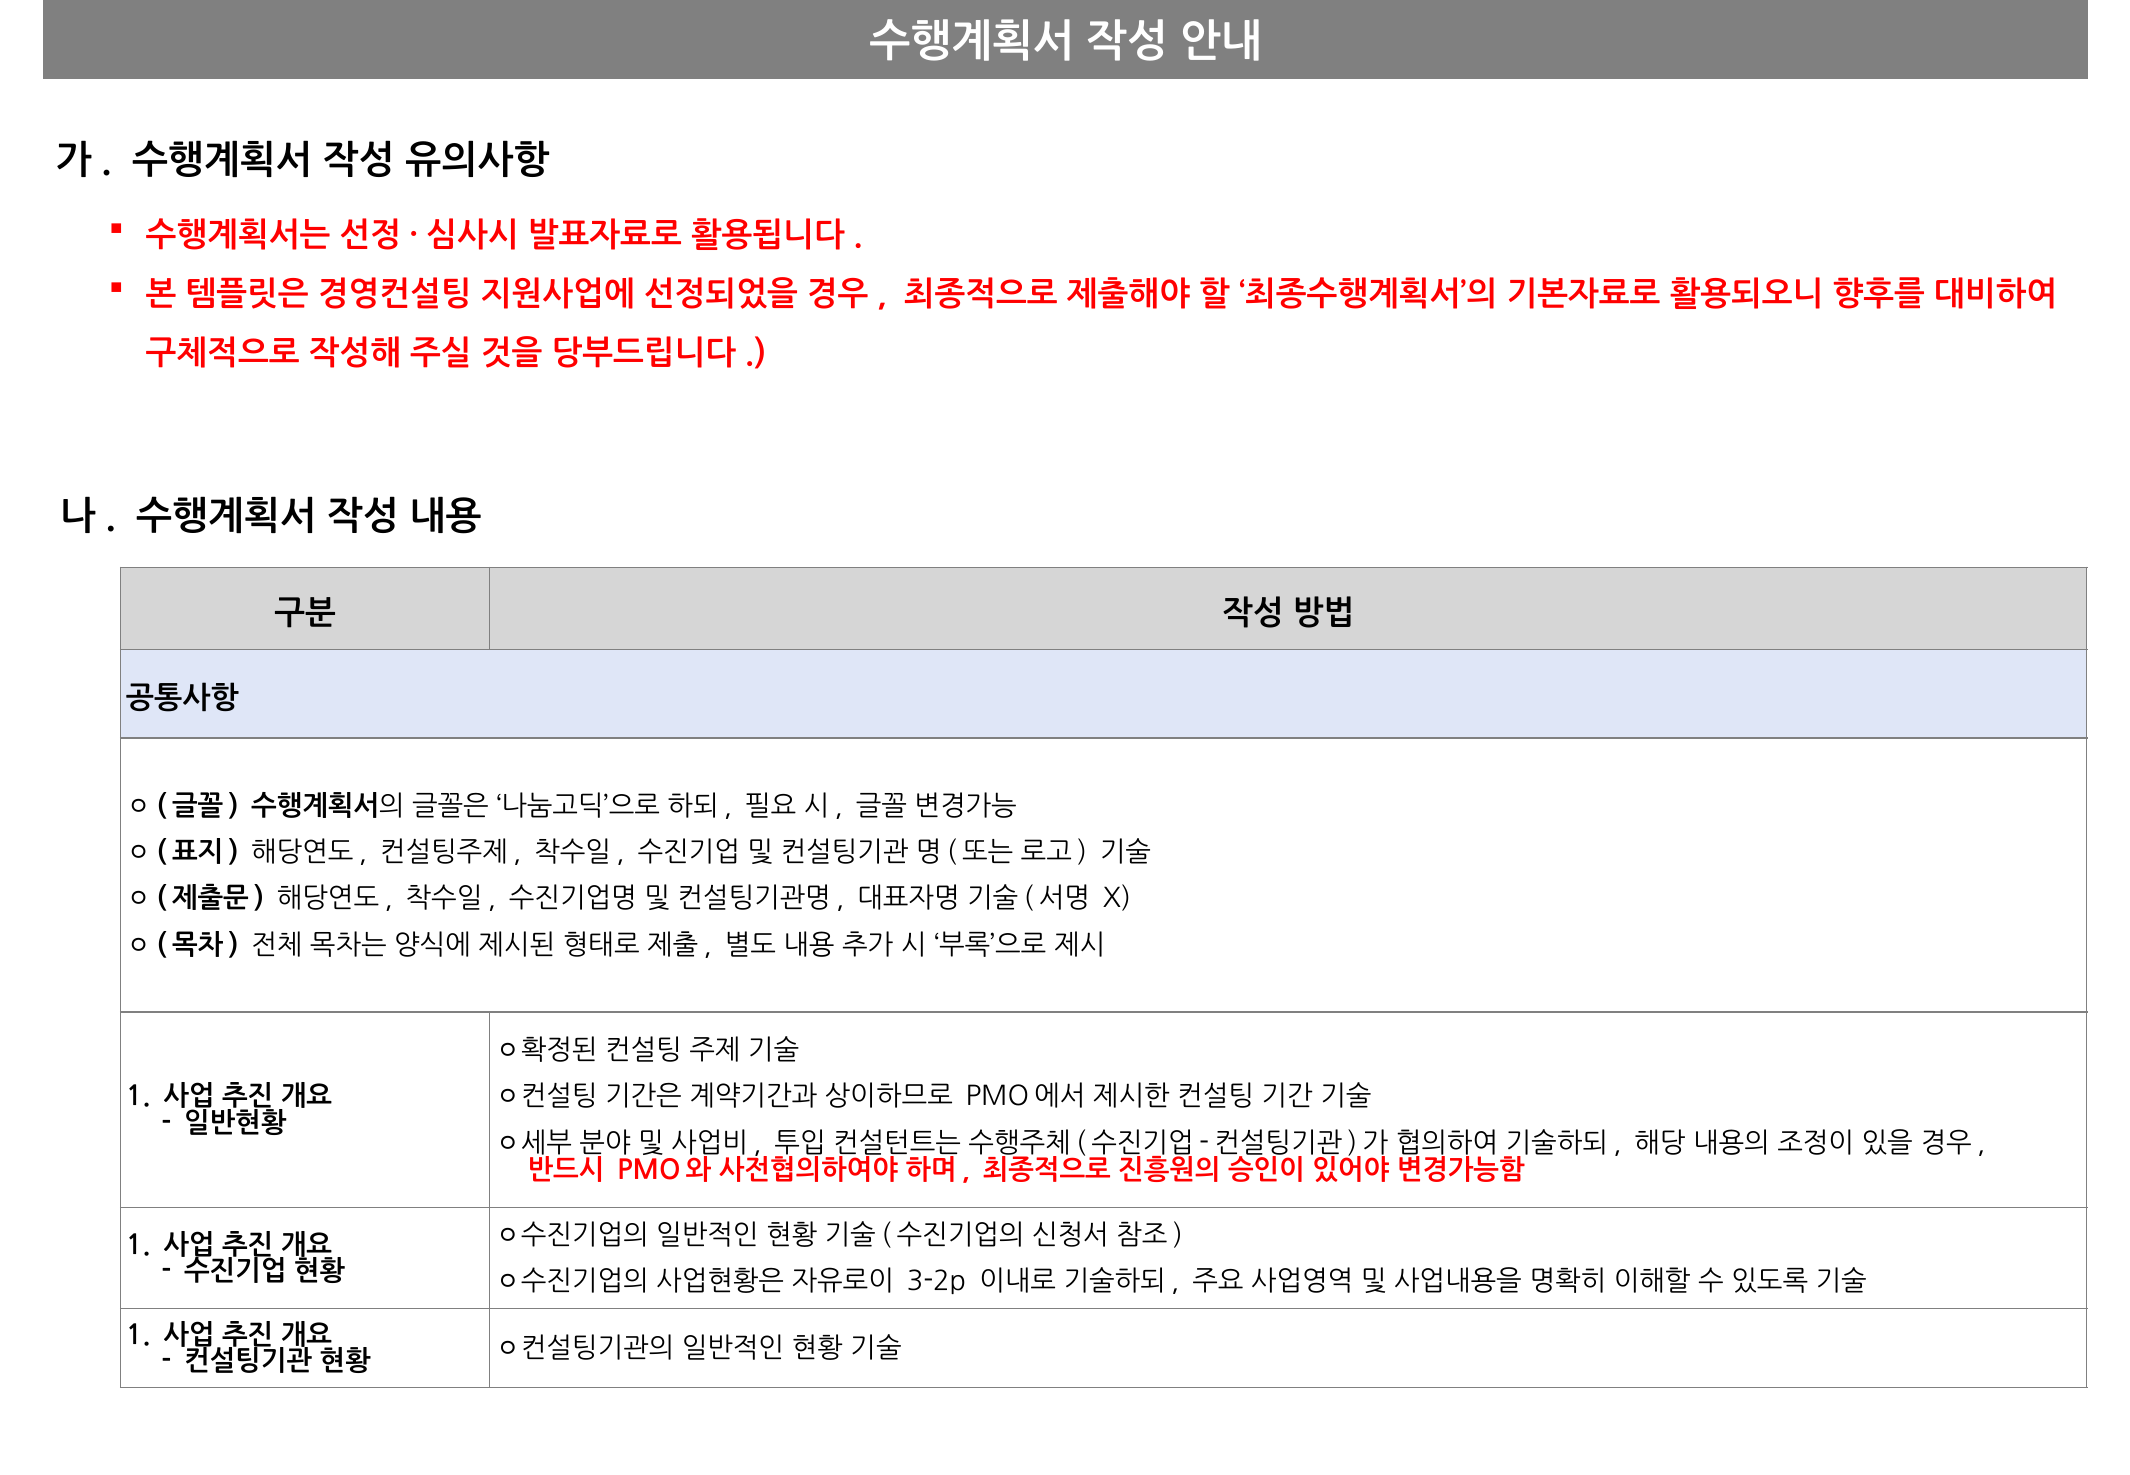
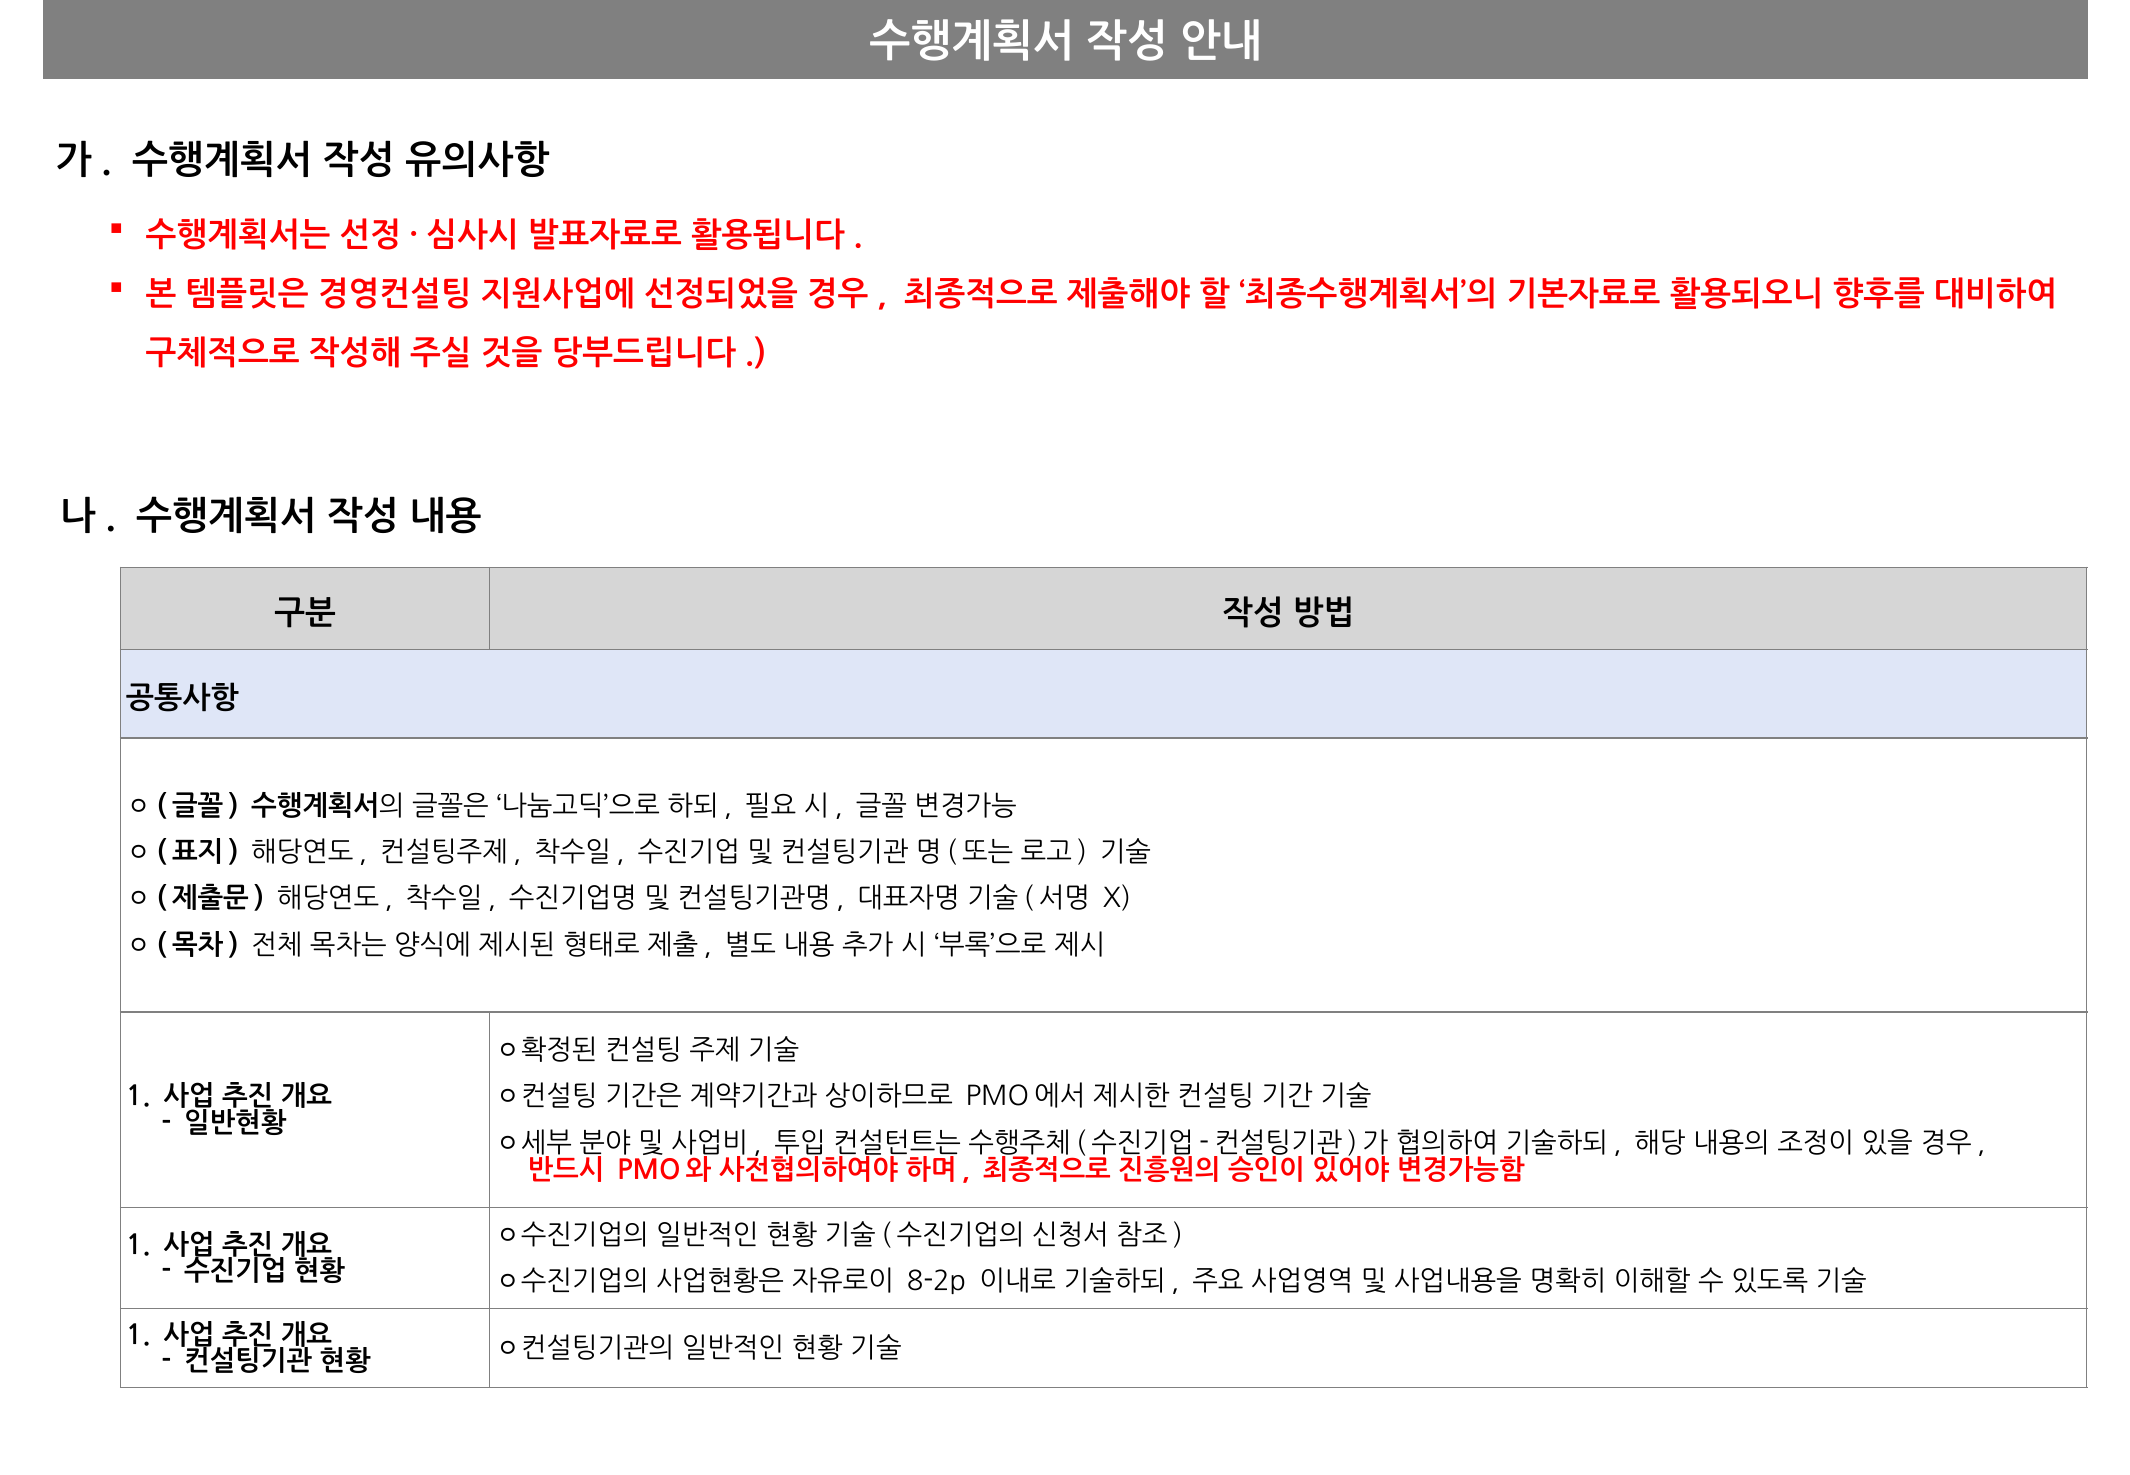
3-2p: 3-2p -> 8-2p (937, 1281)
